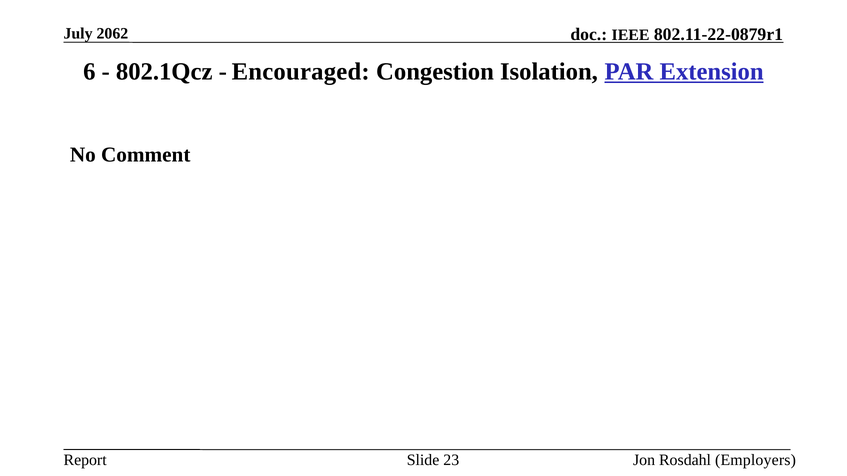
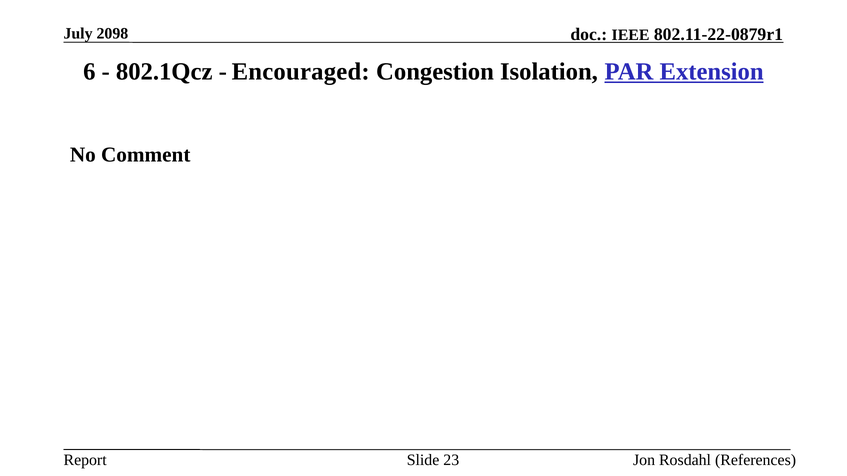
2062: 2062 -> 2098 (112, 34)
Employers: Employers -> References (756, 460)
